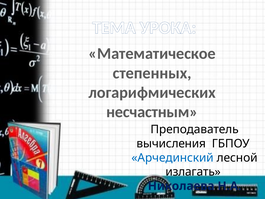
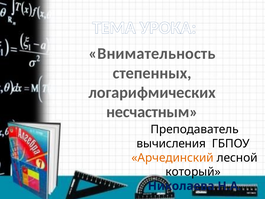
Математическое: Математическое -> Внимательность (152, 54)
Арчединский colour: blue -> orange (173, 158)
излагать: излагать -> который (193, 172)
